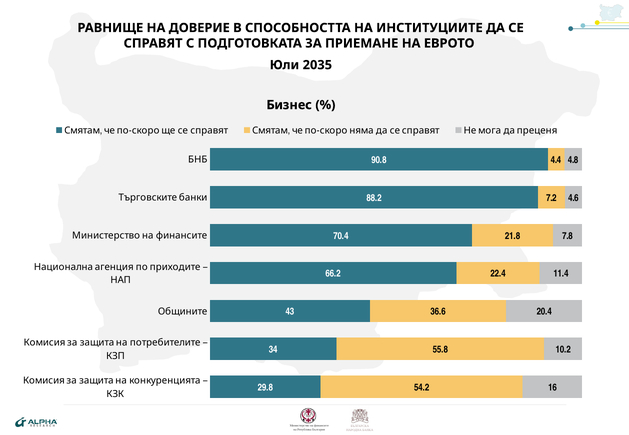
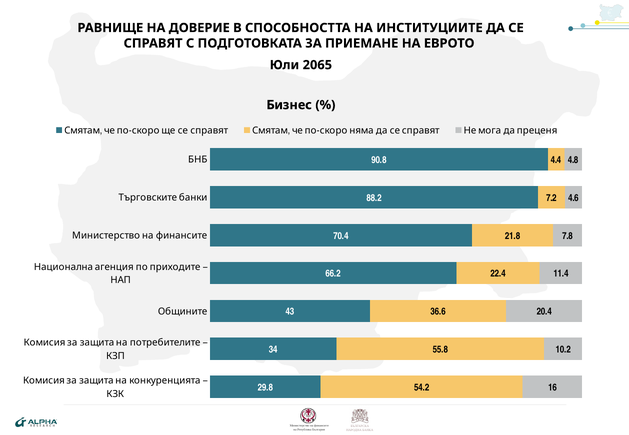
2035: 2035 -> 2065 (317, 65)
